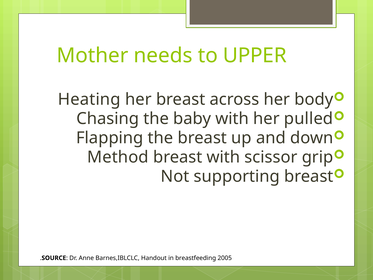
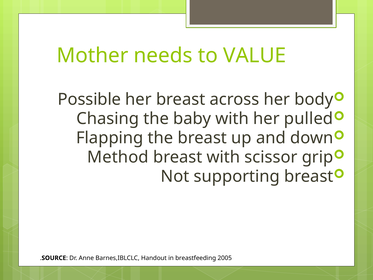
UPPER: UPPER -> VALUE (255, 56)
Heating: Heating -> Possible (89, 99)
